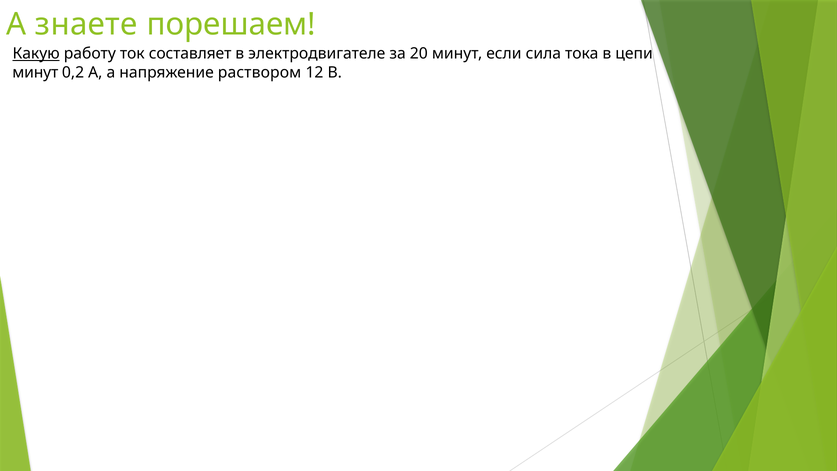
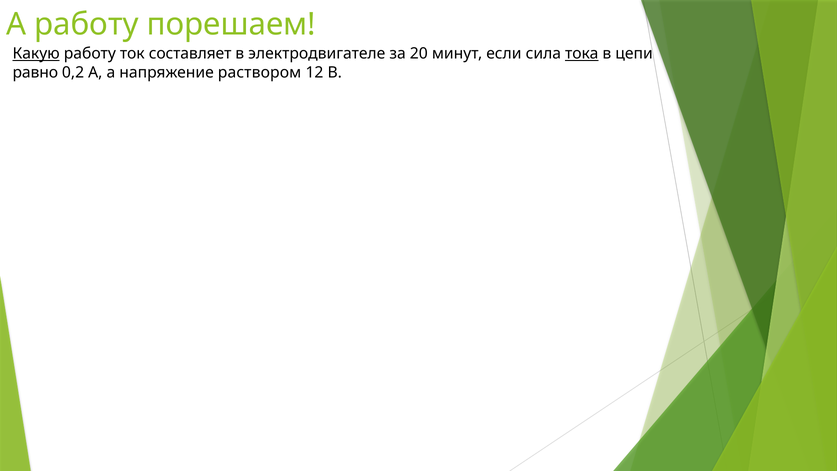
А знаете: знаете -> работу (86, 24)
тока underline: none -> present (582, 54)
минут: минут -> равно (35, 72)
